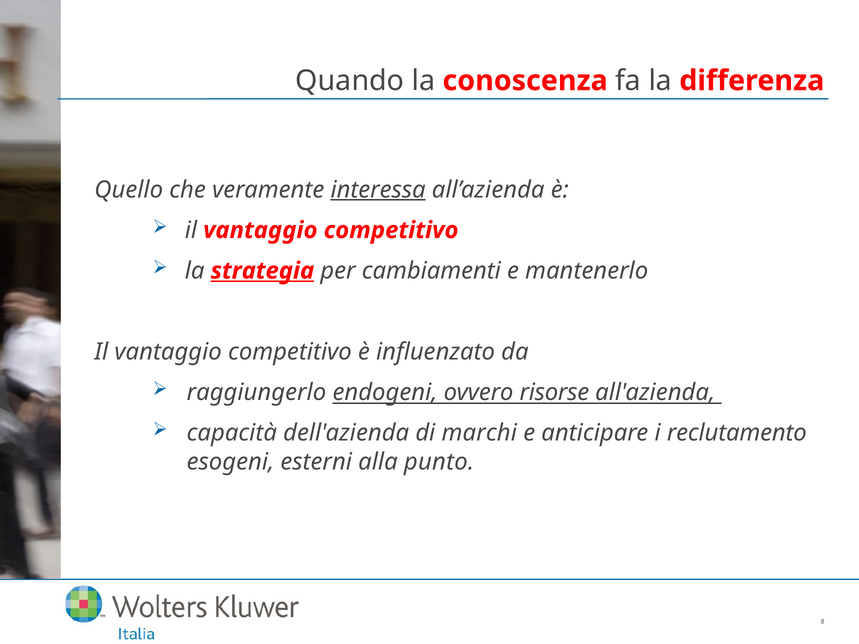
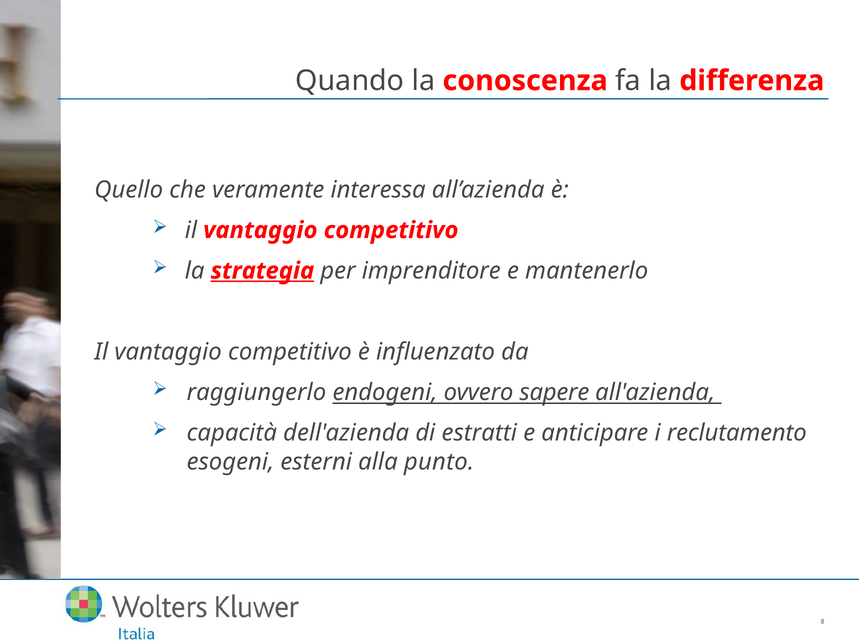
interessa underline: present -> none (378, 190)
cambiamenti: cambiamenti -> imprenditore (431, 271)
risorse: risorse -> sapere (554, 393)
marchi: marchi -> estratti (479, 433)
